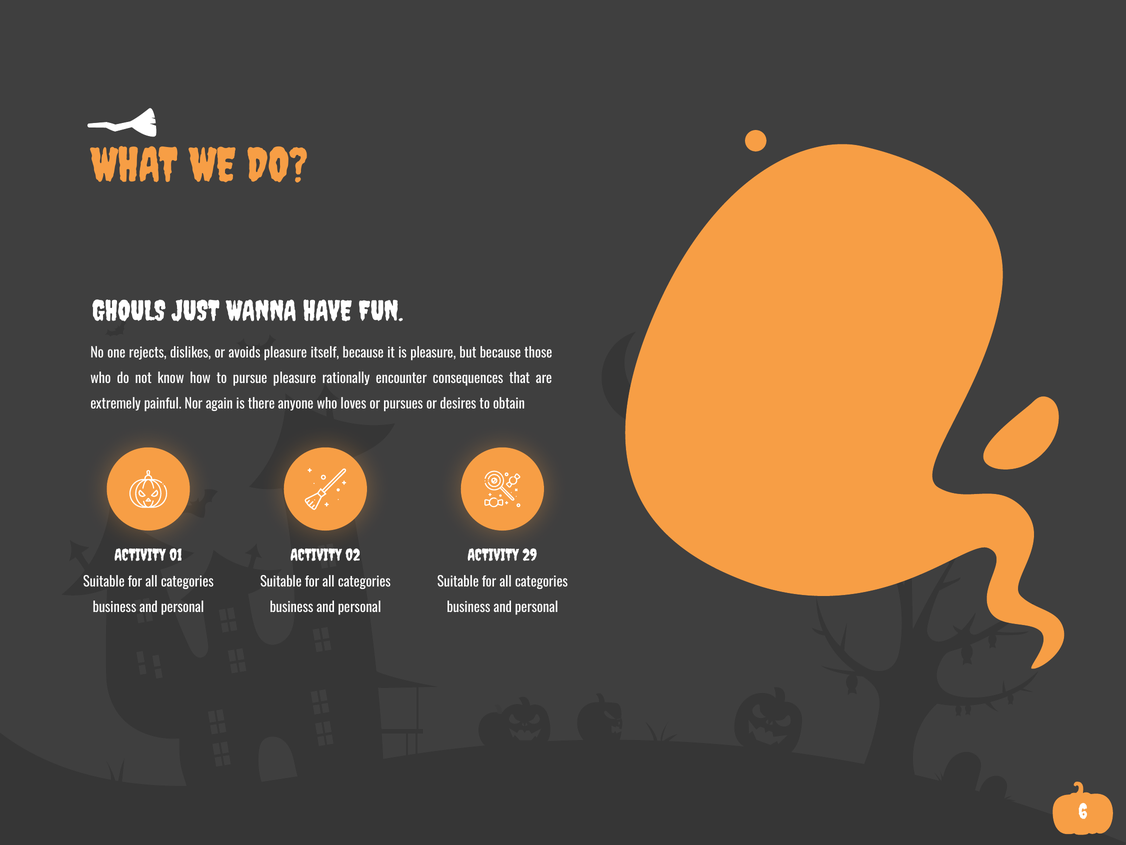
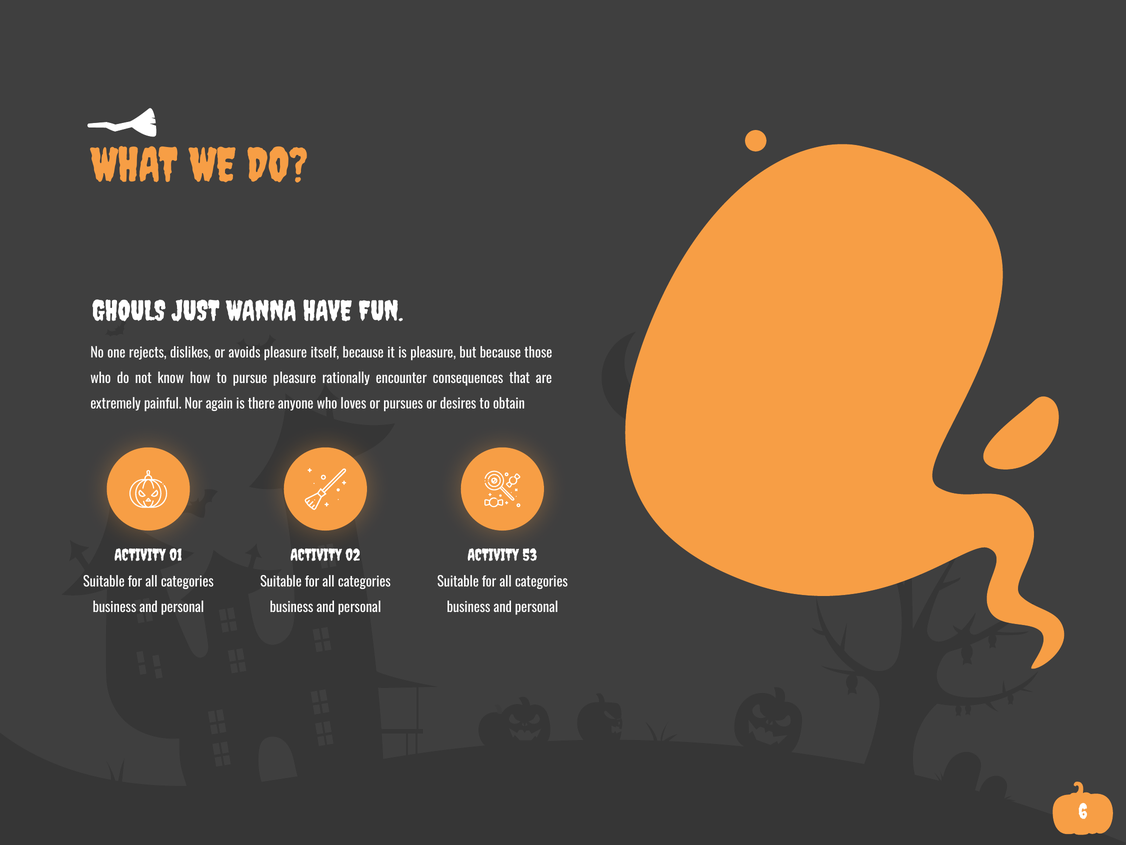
29: 29 -> 53 (530, 555)
